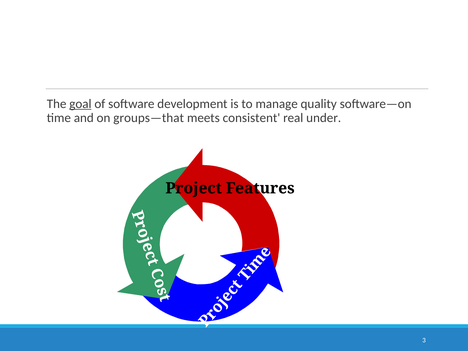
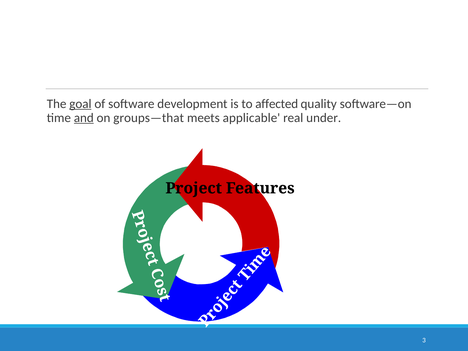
manage: manage -> affected (277, 104)
and underline: none -> present (84, 118)
consistent: consistent -> applicable (251, 118)
